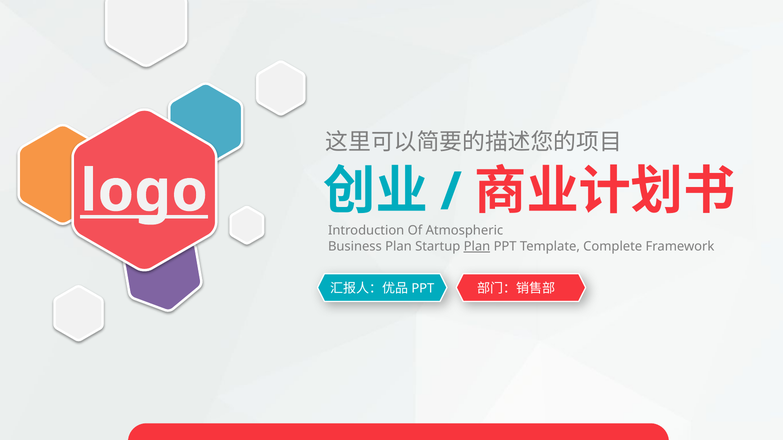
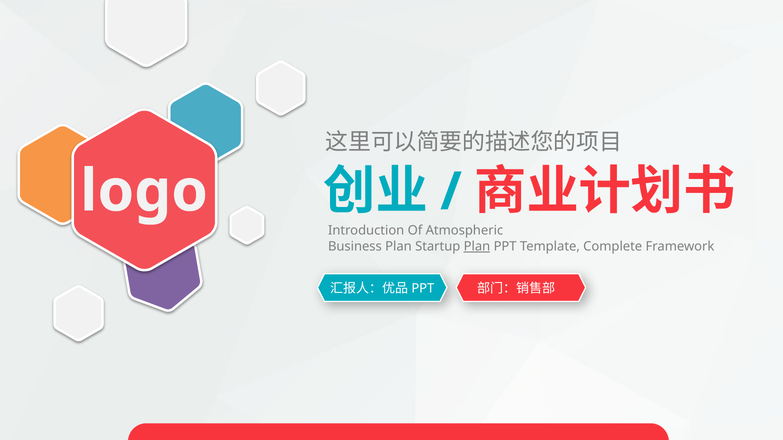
logo underline: present -> none (144, 191)
